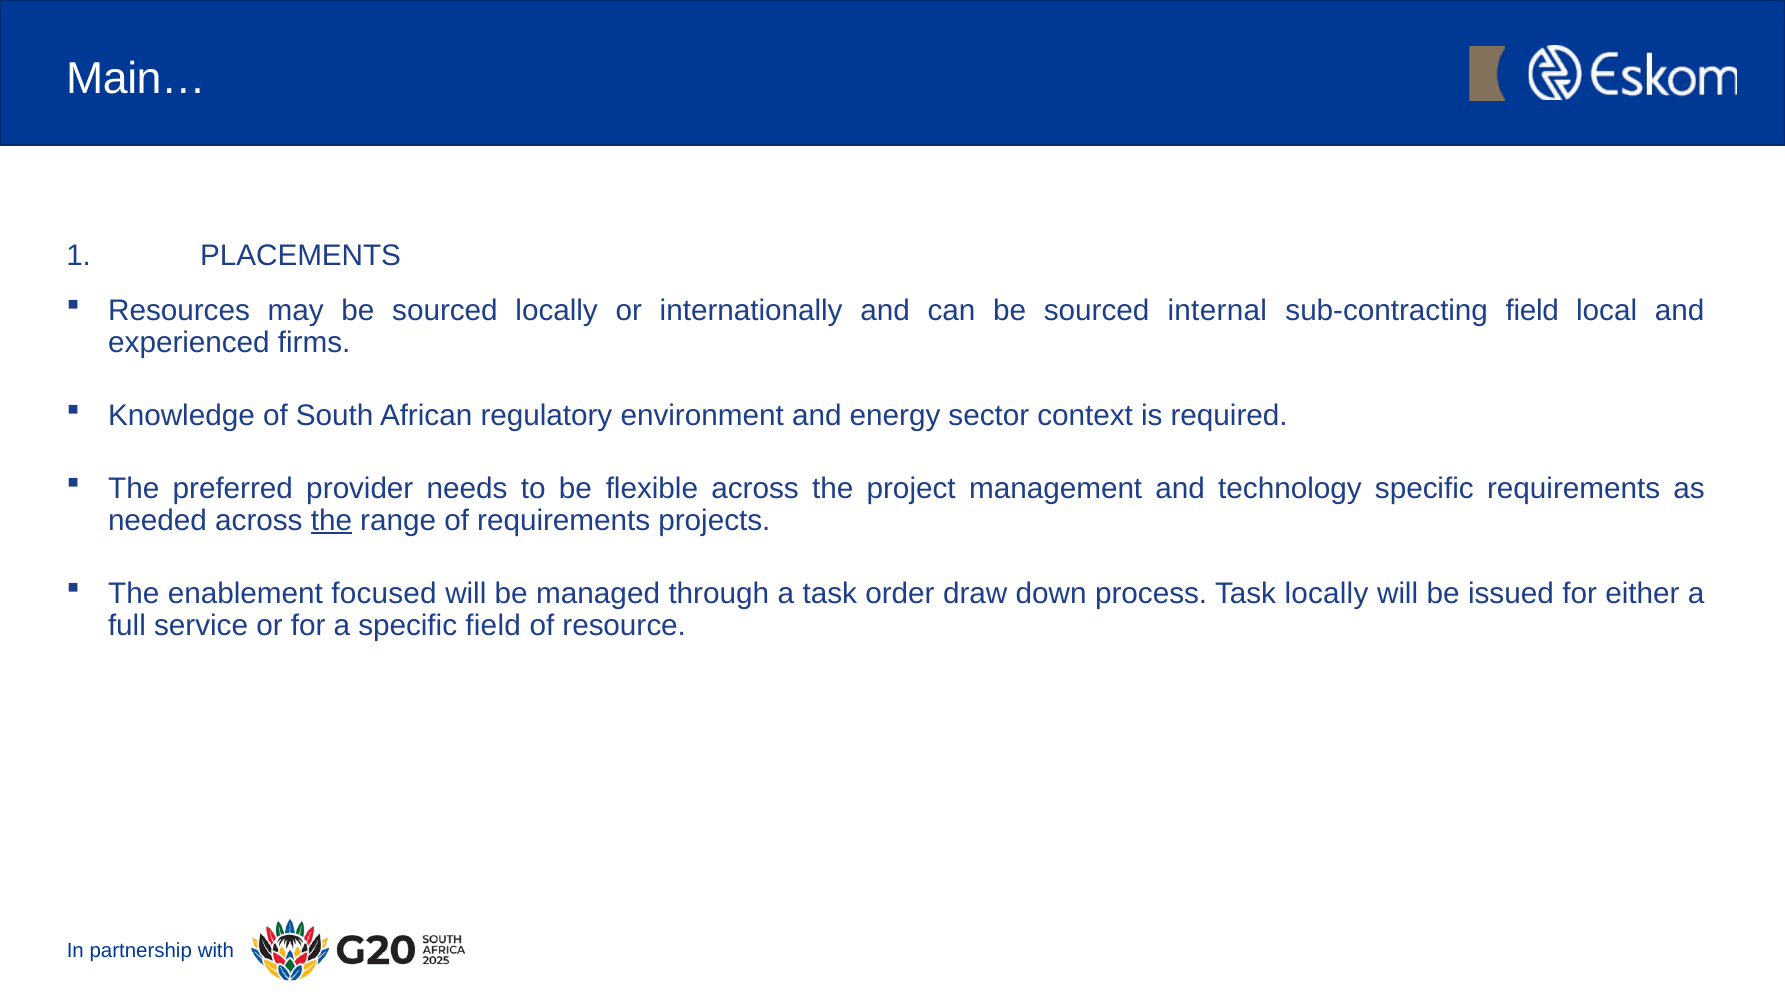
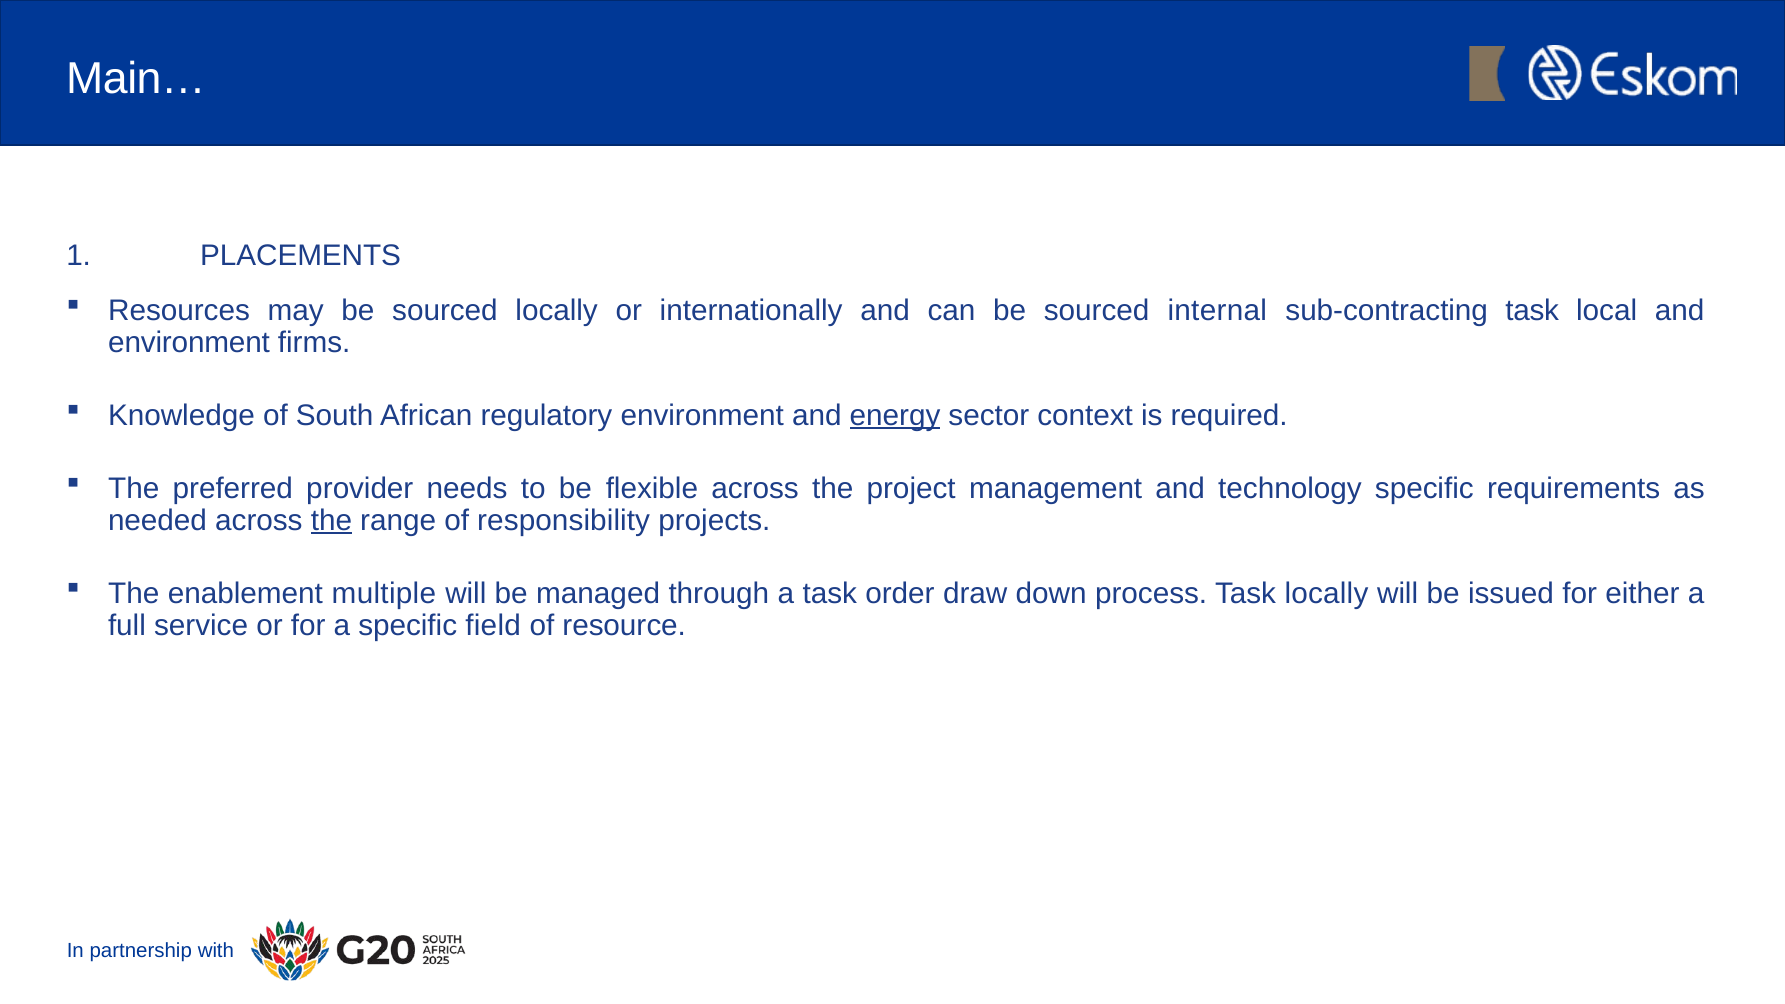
sub-contracting field: field -> task (1532, 310)
experienced: experienced -> environment (189, 342)
energy underline: none -> present (895, 415)
of requirements: requirements -> responsibility (564, 521)
focused: focused -> multiple (384, 594)
